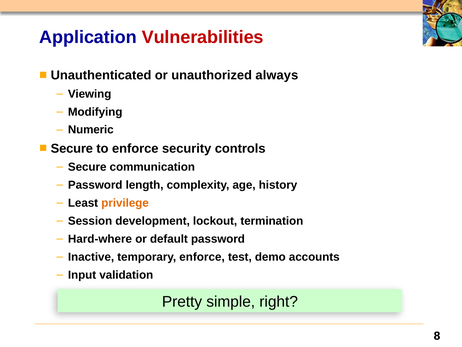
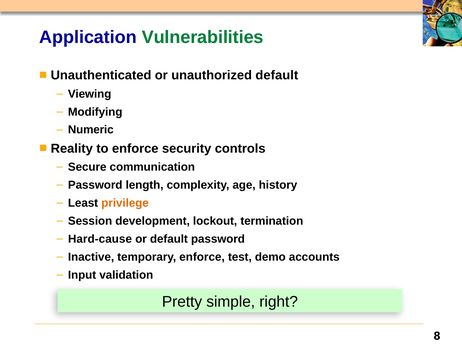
Vulnerabilities colour: red -> green (203, 37)
unauthorized always: always -> default (277, 75)
Secure: Secure -> Reality (72, 148)
Hard-where: Hard-where -> Hard-cause (100, 239)
